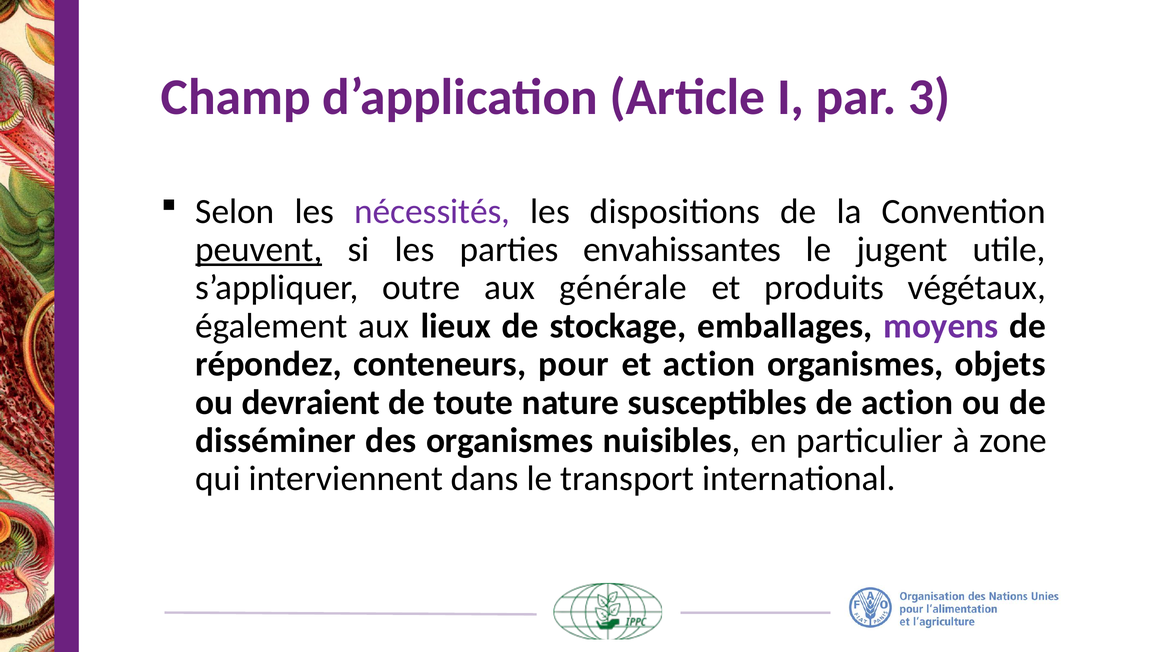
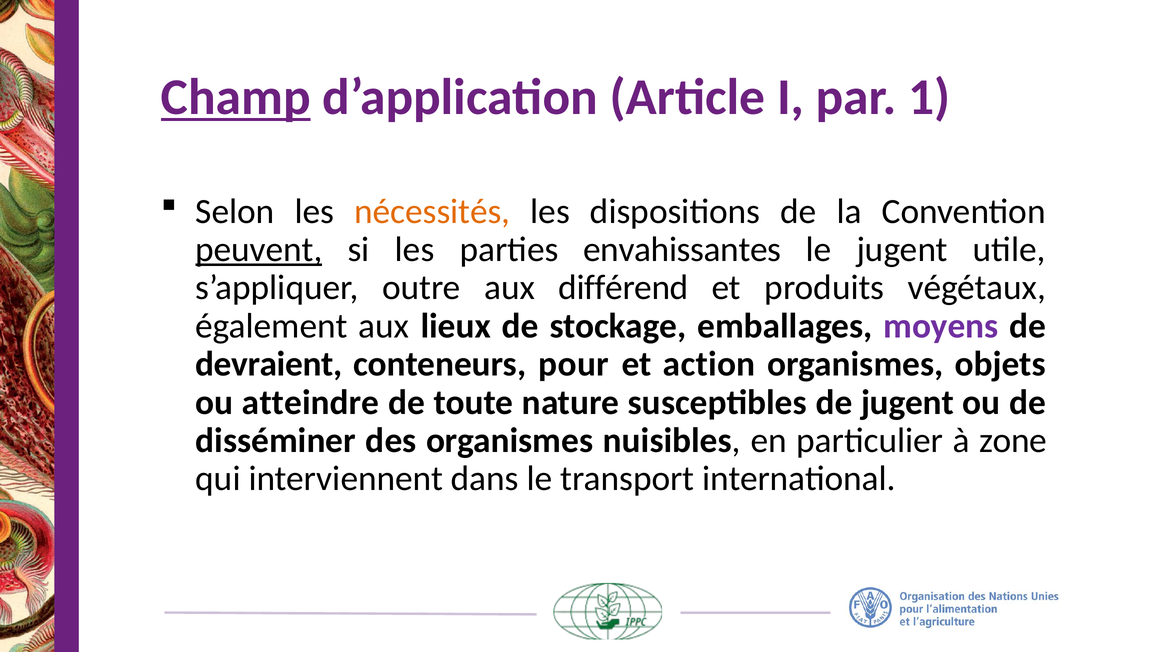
Champ underline: none -> present (236, 97)
3: 3 -> 1 (929, 97)
nécessités colour: purple -> orange (432, 211)
générale: générale -> différend (623, 288)
répondez: répondez -> devraient (269, 364)
devraient: devraient -> atteindre (311, 402)
de action: action -> jugent (907, 402)
